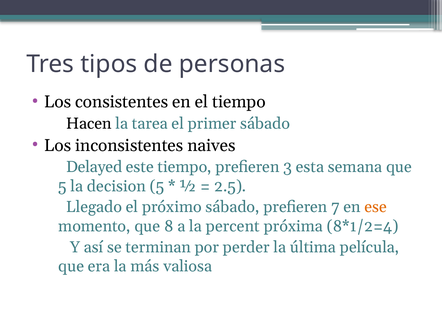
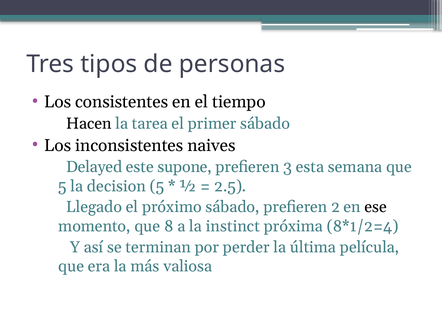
este tiempo: tiempo -> supone (185, 167)
7: 7 -> 2 (336, 207)
ese colour: orange -> black (376, 207)
percent: percent -> instinct (233, 226)
